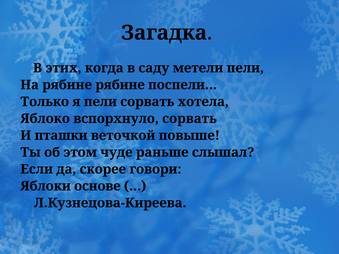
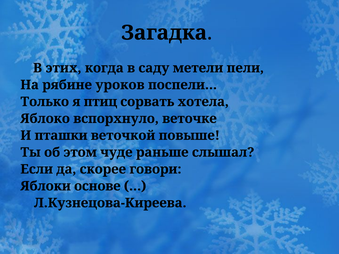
рябине рябине: рябине -> уроков (120, 85)
я пели: пели -> птиц (100, 102)
вспорхнуло сорвать: сорвать -> веточке (189, 119)
